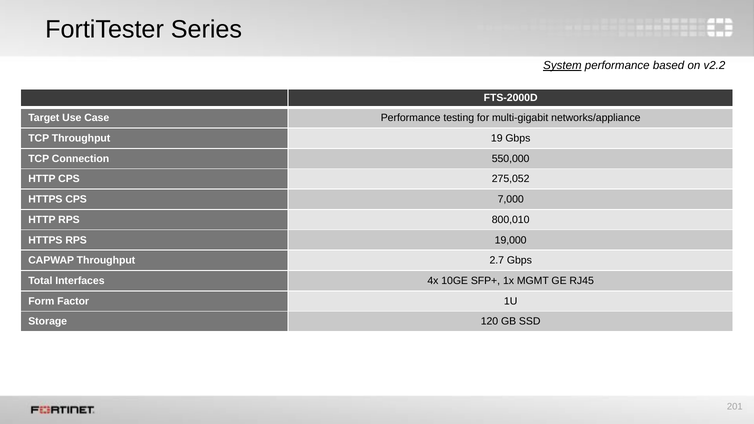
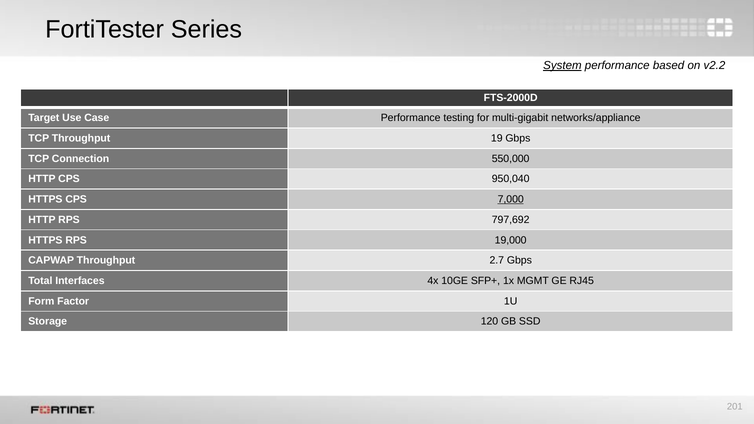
275,052: 275,052 -> 950,040 (511, 179)
7,000 underline: none -> present (511, 199)
800,010: 800,010 -> 797,692 (511, 220)
